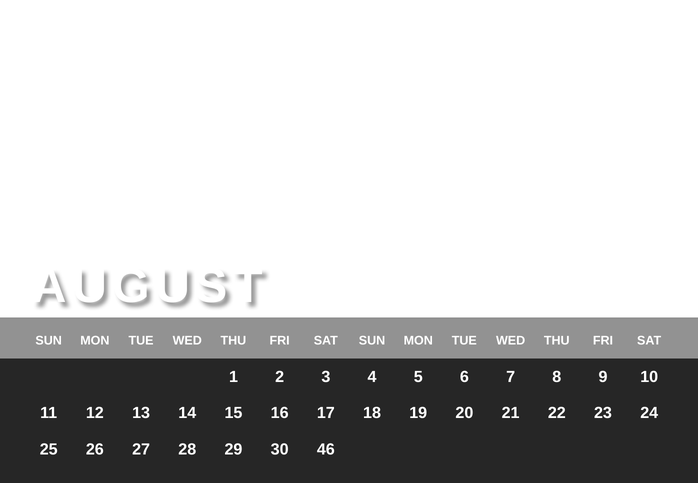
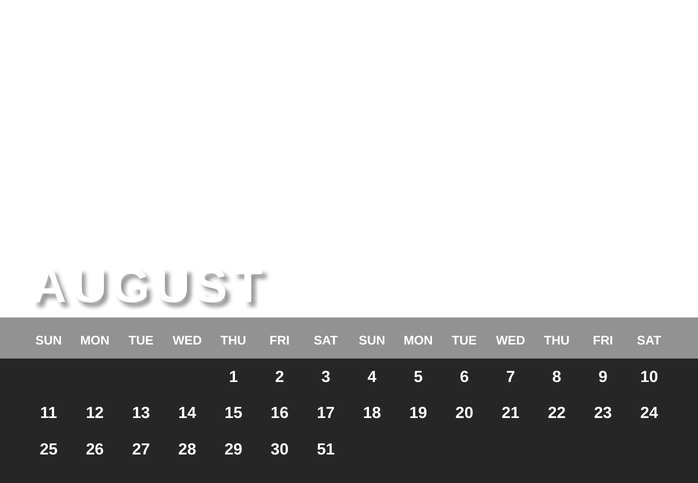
46: 46 -> 51 (326, 450)
